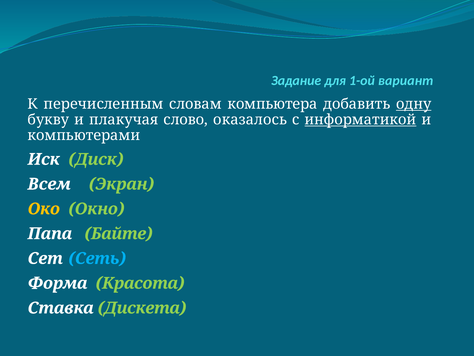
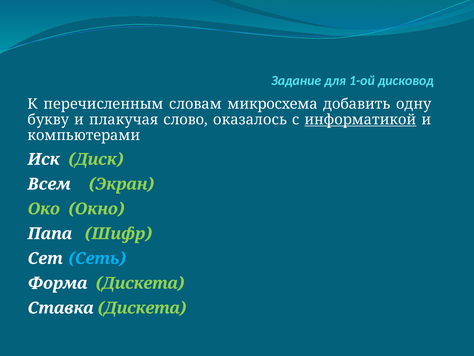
вариант: вариант -> дисковод (406, 81)
компьютера: компьютера -> микросхема (273, 104)
одну underline: present -> none (414, 104)
Око colour: yellow -> light green (44, 209)
Байте: Байте -> Шифр (118, 233)
Форма Красота: Красота -> Дискета (140, 283)
